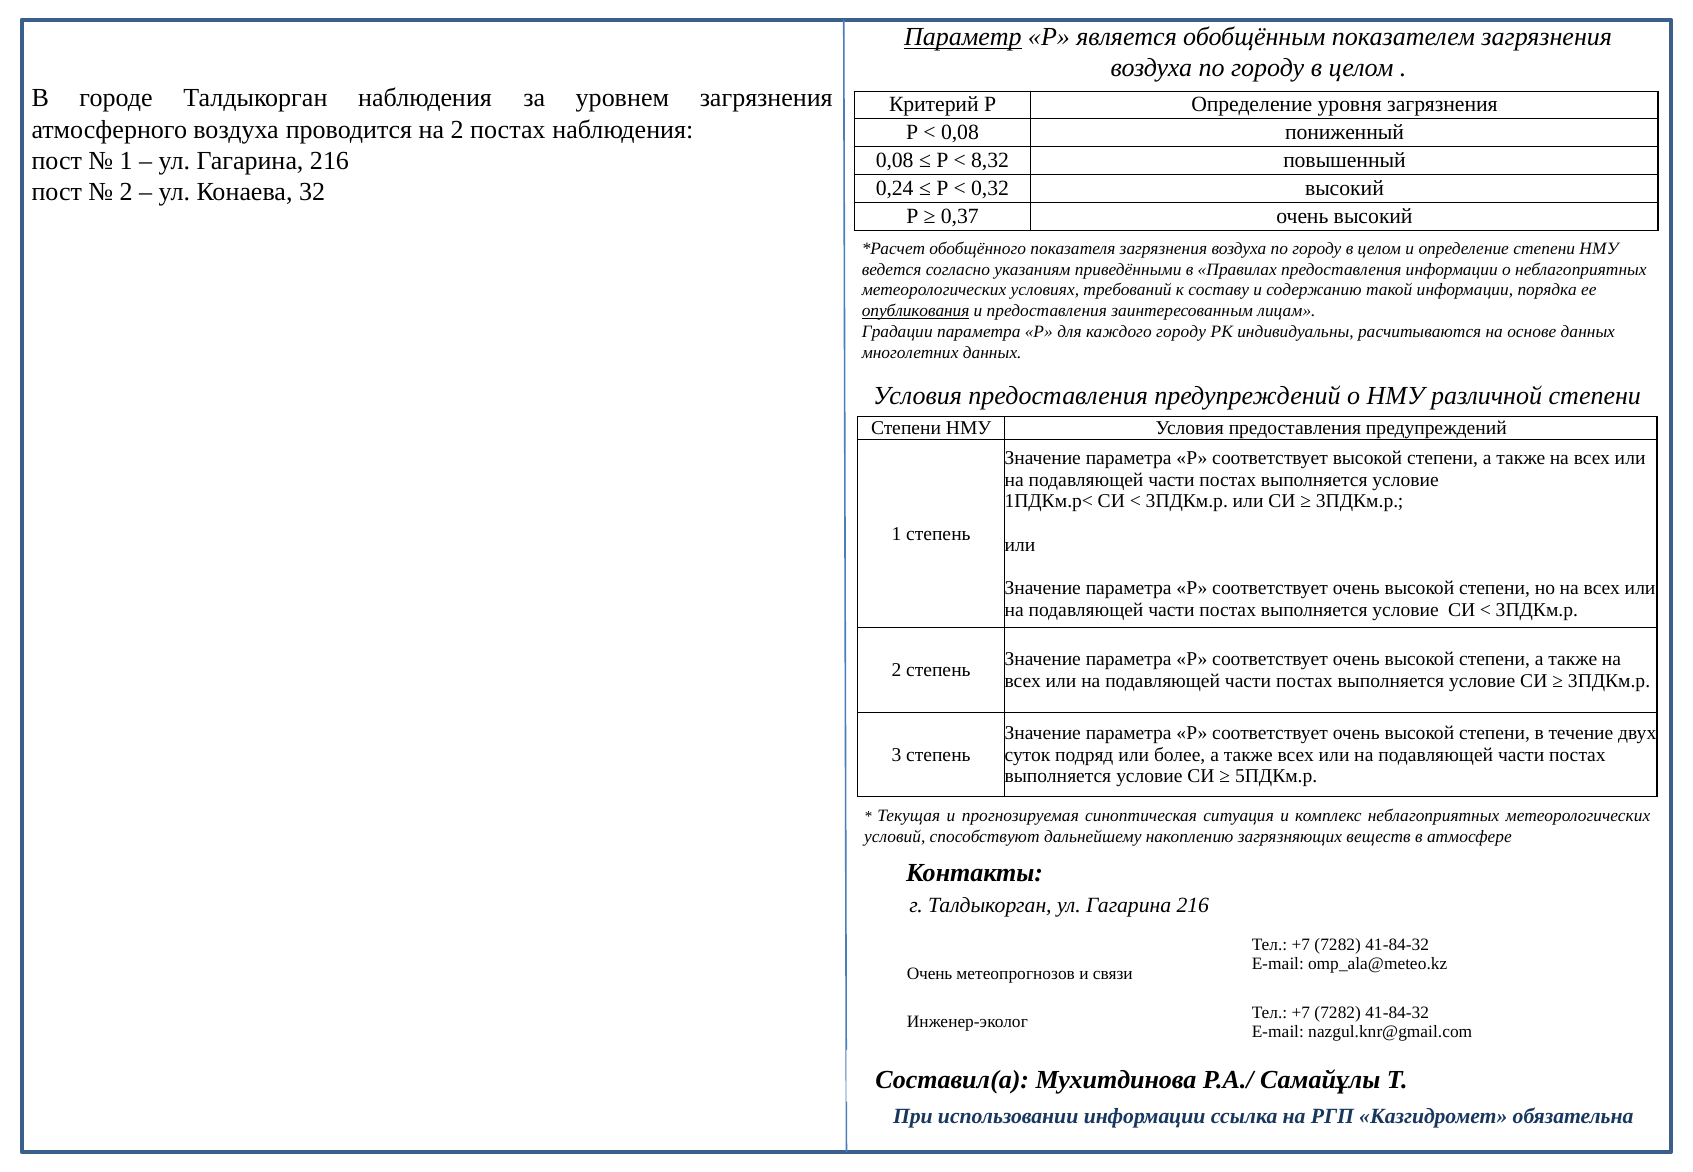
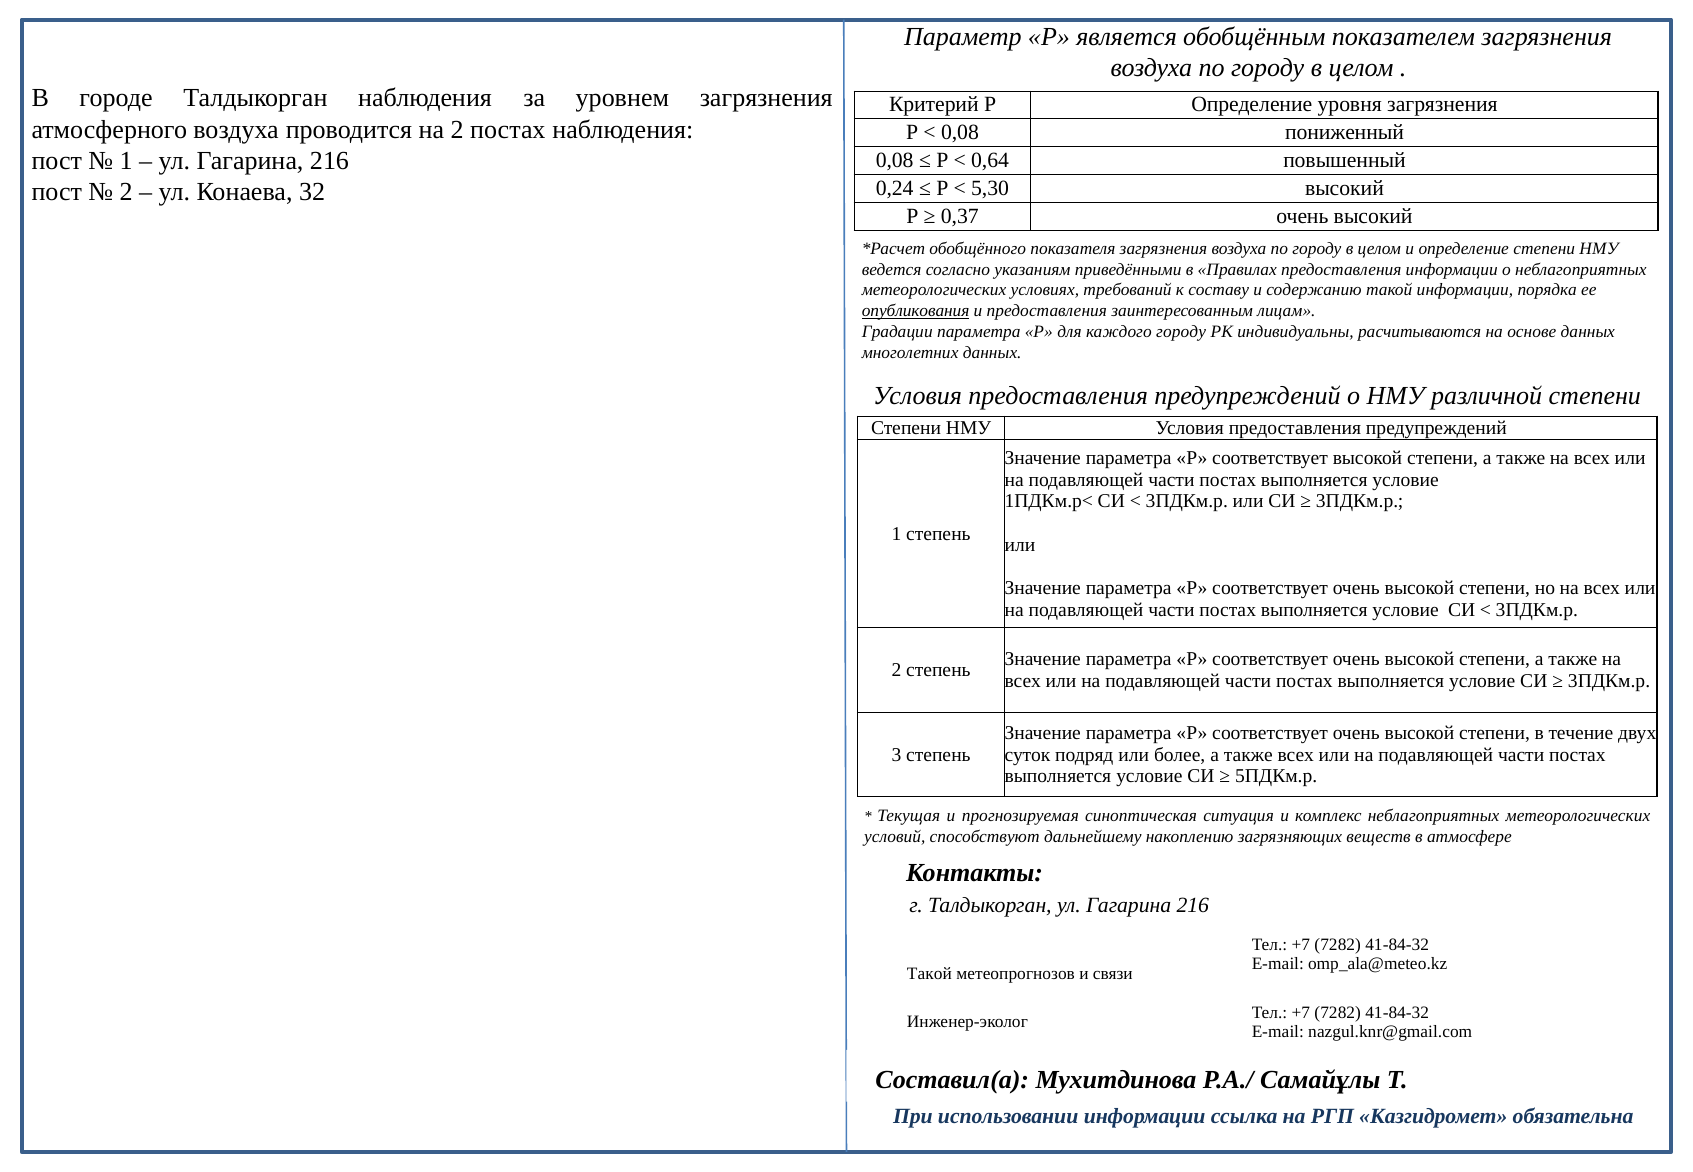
Параметр underline: present -> none (963, 37)
8,32: 8,32 -> 0,64 (990, 161)
0,32: 0,32 -> 5,30 (990, 189)
Очень: Очень -> Такой (929, 974)
